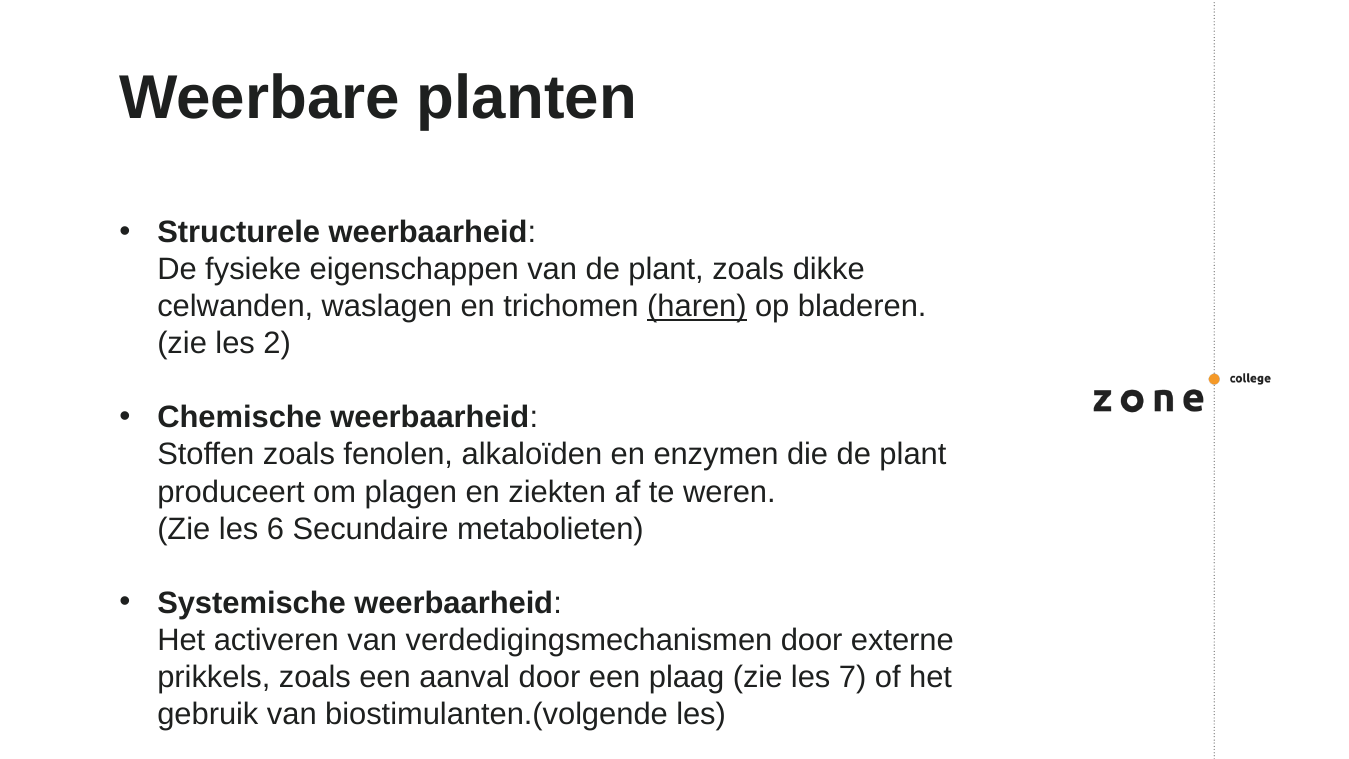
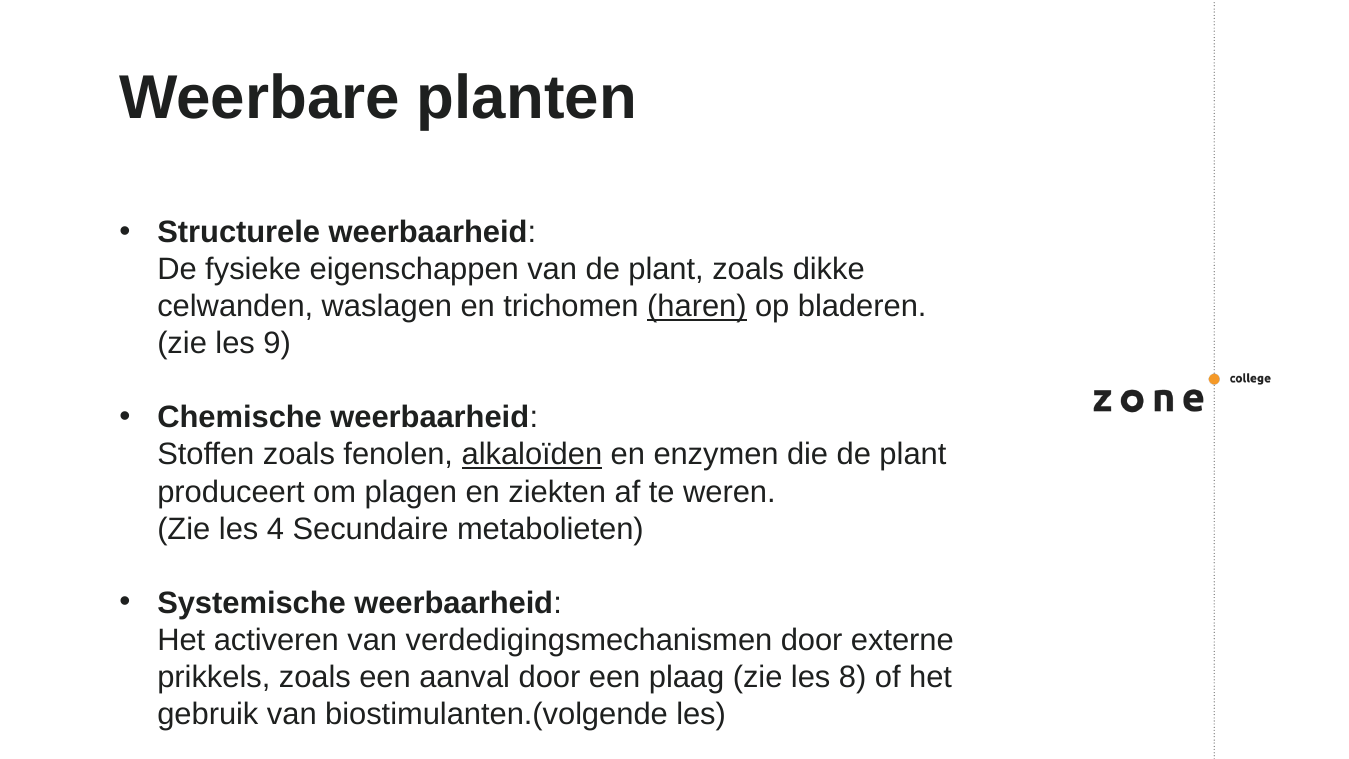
2: 2 -> 9 (277, 343)
alkaloïden underline: none -> present (532, 455)
6: 6 -> 4 (275, 529)
7: 7 -> 8 (853, 677)
